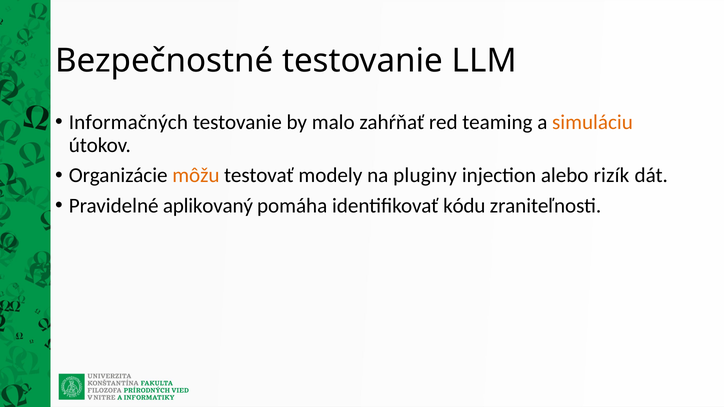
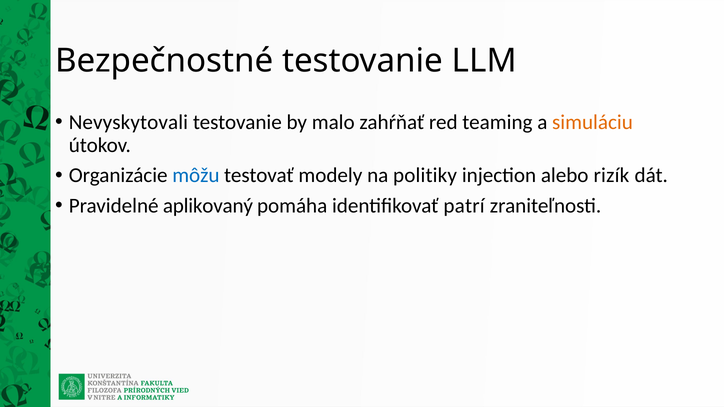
Informačných: Informačných -> Nevyskytovali (128, 122)
môžu colour: orange -> blue (196, 176)
pluginy: pluginy -> politiky (425, 176)
kódu: kódu -> patrí (464, 206)
